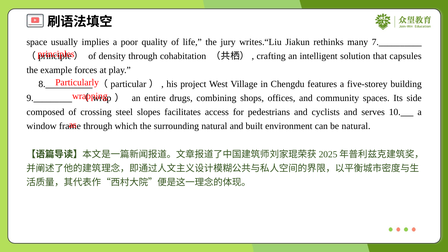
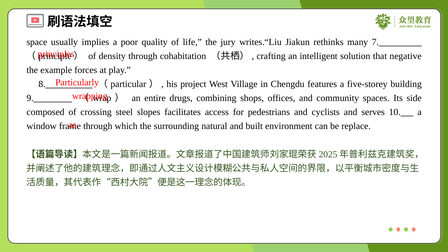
capsules: capsules -> negative (406, 56)
be natural: natural -> replace (356, 126)
